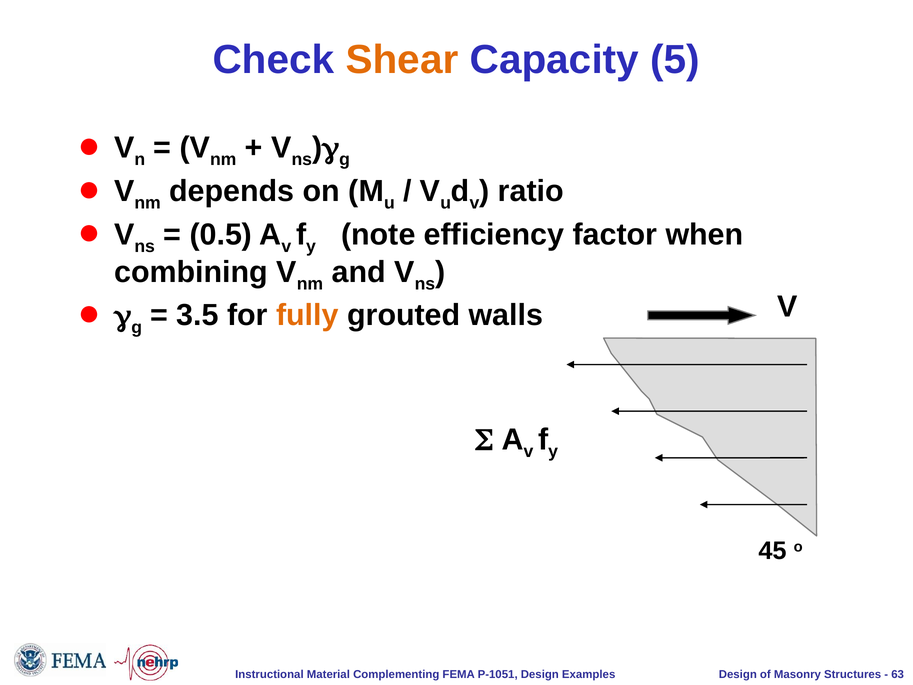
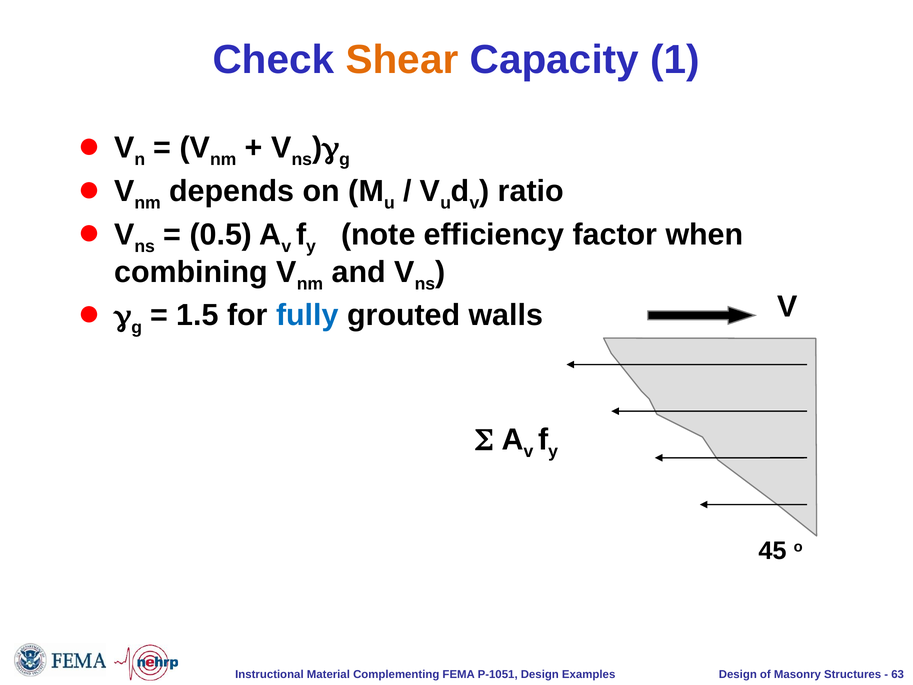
5: 5 -> 1 (675, 60)
3.5: 3.5 -> 1.5 (198, 315)
fully colour: orange -> blue (307, 315)
